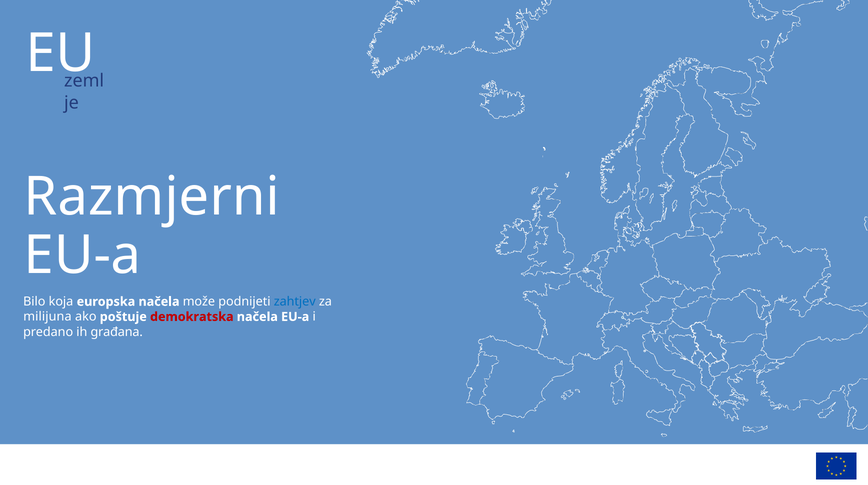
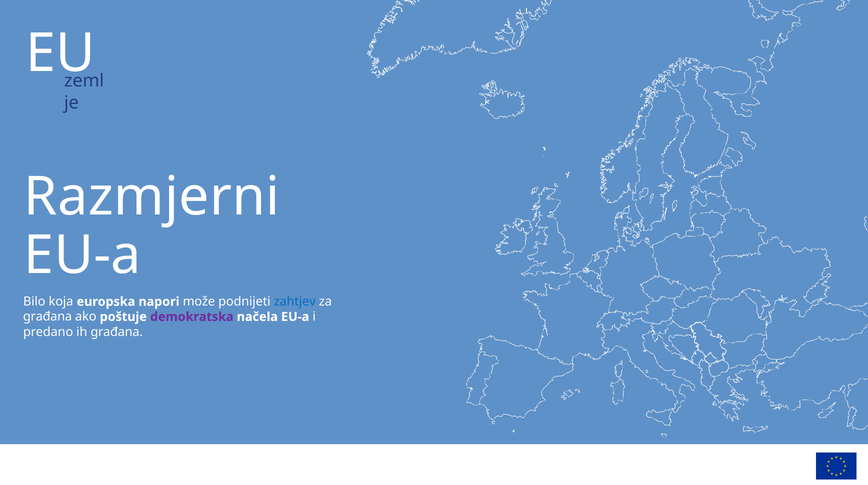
europska načela: načela -> napori (159, 302)
milijuna: milijuna -> građana (48, 317)
demokratska colour: red -> purple (192, 317)
